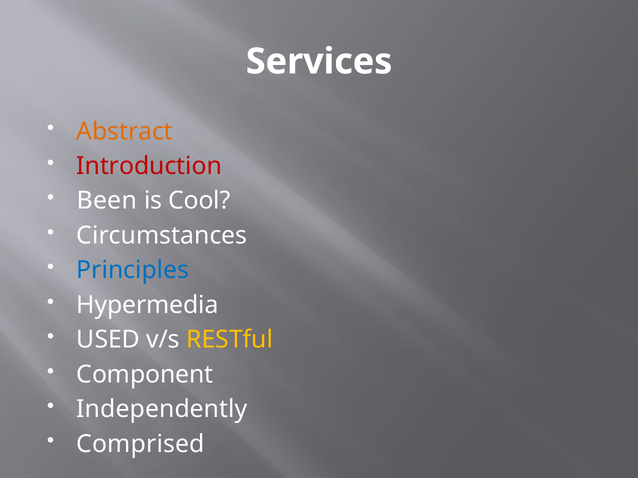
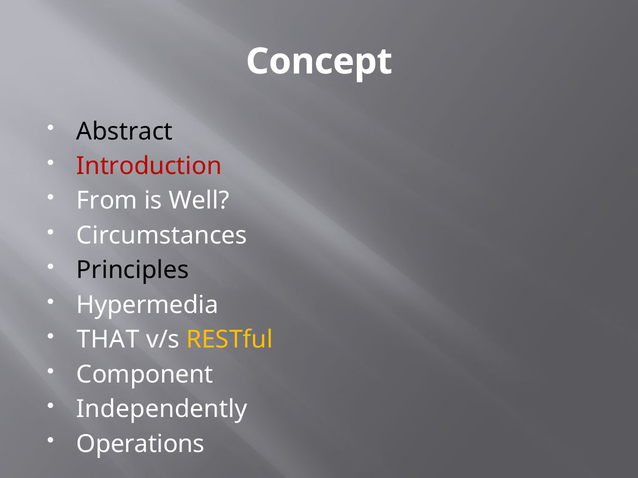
Services: Services -> Concept (319, 62)
Abstract colour: orange -> black (125, 131)
Been: Been -> From (107, 201)
Cool: Cool -> Well (199, 201)
Principles colour: blue -> black (133, 271)
USED: USED -> THAT (108, 340)
Comprised: Comprised -> Operations (141, 444)
